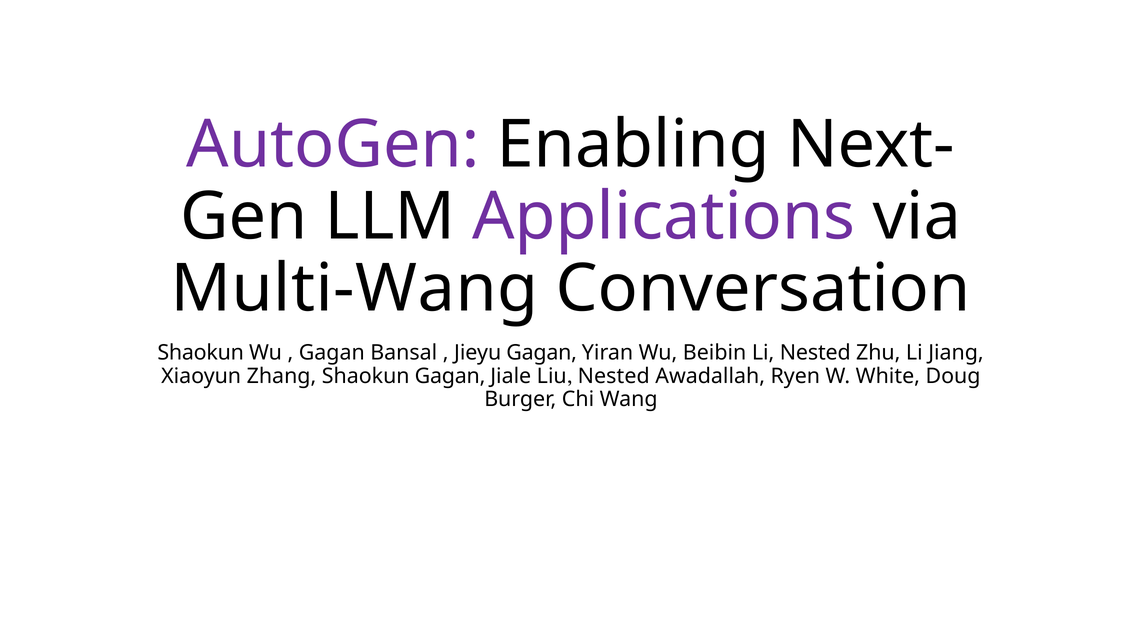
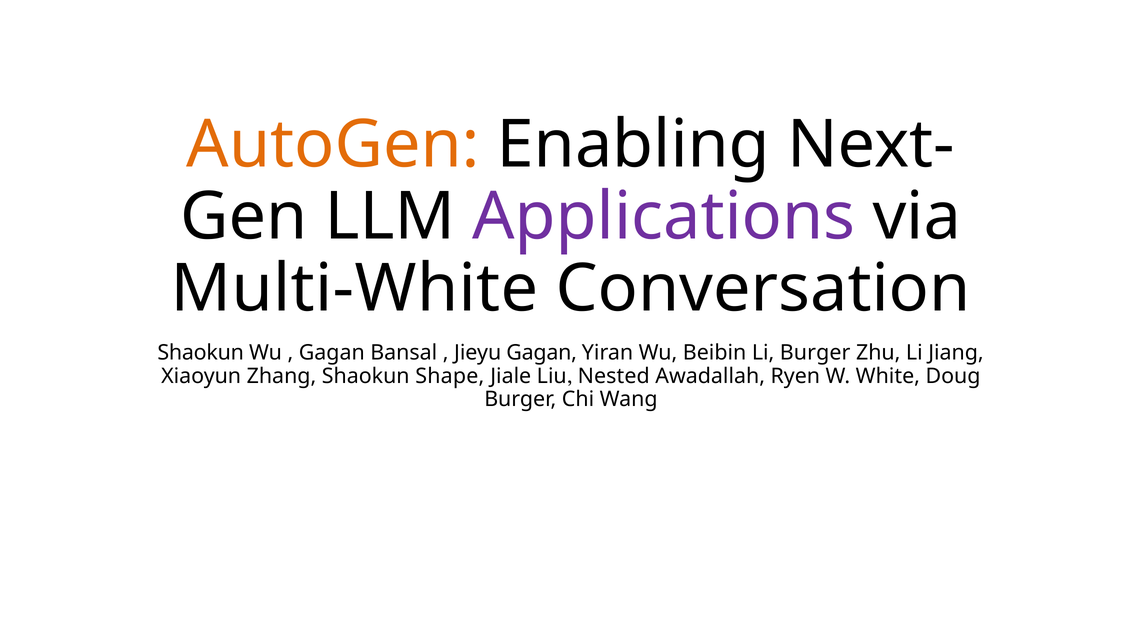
AutoGen colour: purple -> orange (333, 145)
Multi-Wang: Multi-Wang -> Multi-White (355, 289)
Li Nested: Nested -> Burger (815, 353)
Shaokun Gagan: Gagan -> Shape (450, 376)
